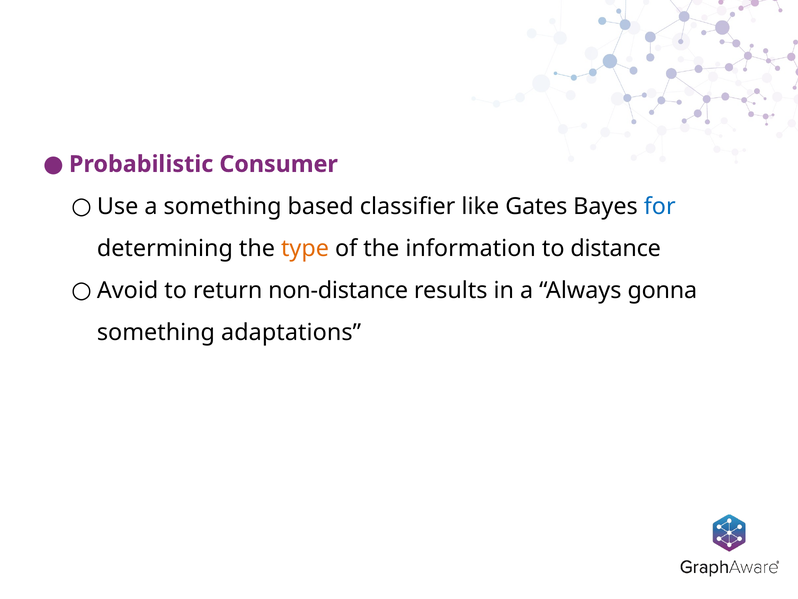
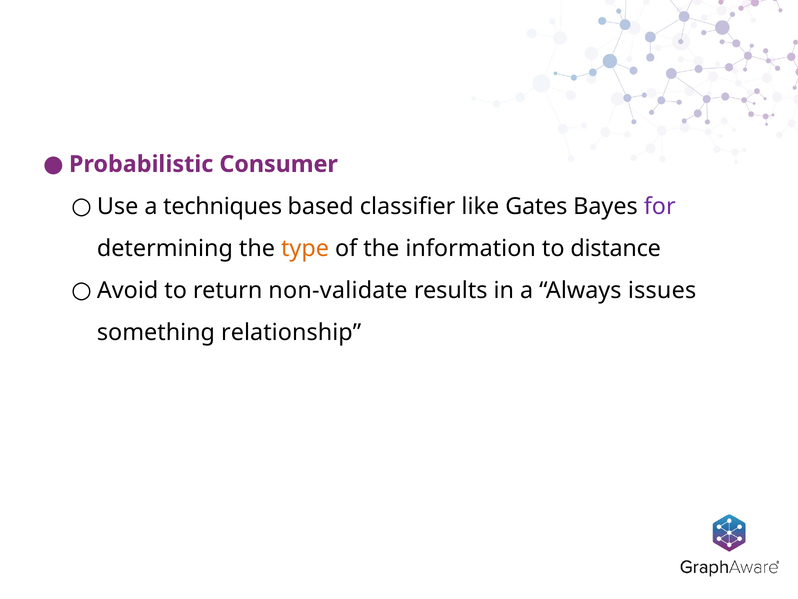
a something: something -> techniques (223, 206)
for colour: blue -> purple (660, 206)
non-distance: non-distance -> non-validate (338, 290)
gonna: gonna -> issues (662, 290)
adaptations: adaptations -> relationship (291, 332)
